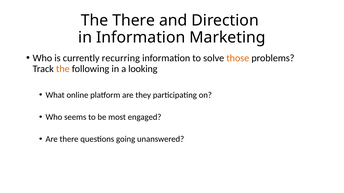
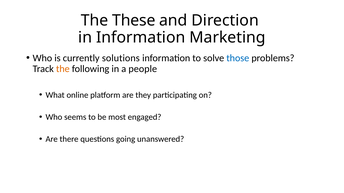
The There: There -> These (134, 20)
recurring: recurring -> solutions (121, 58)
those colour: orange -> blue (238, 58)
looking: looking -> people (143, 69)
